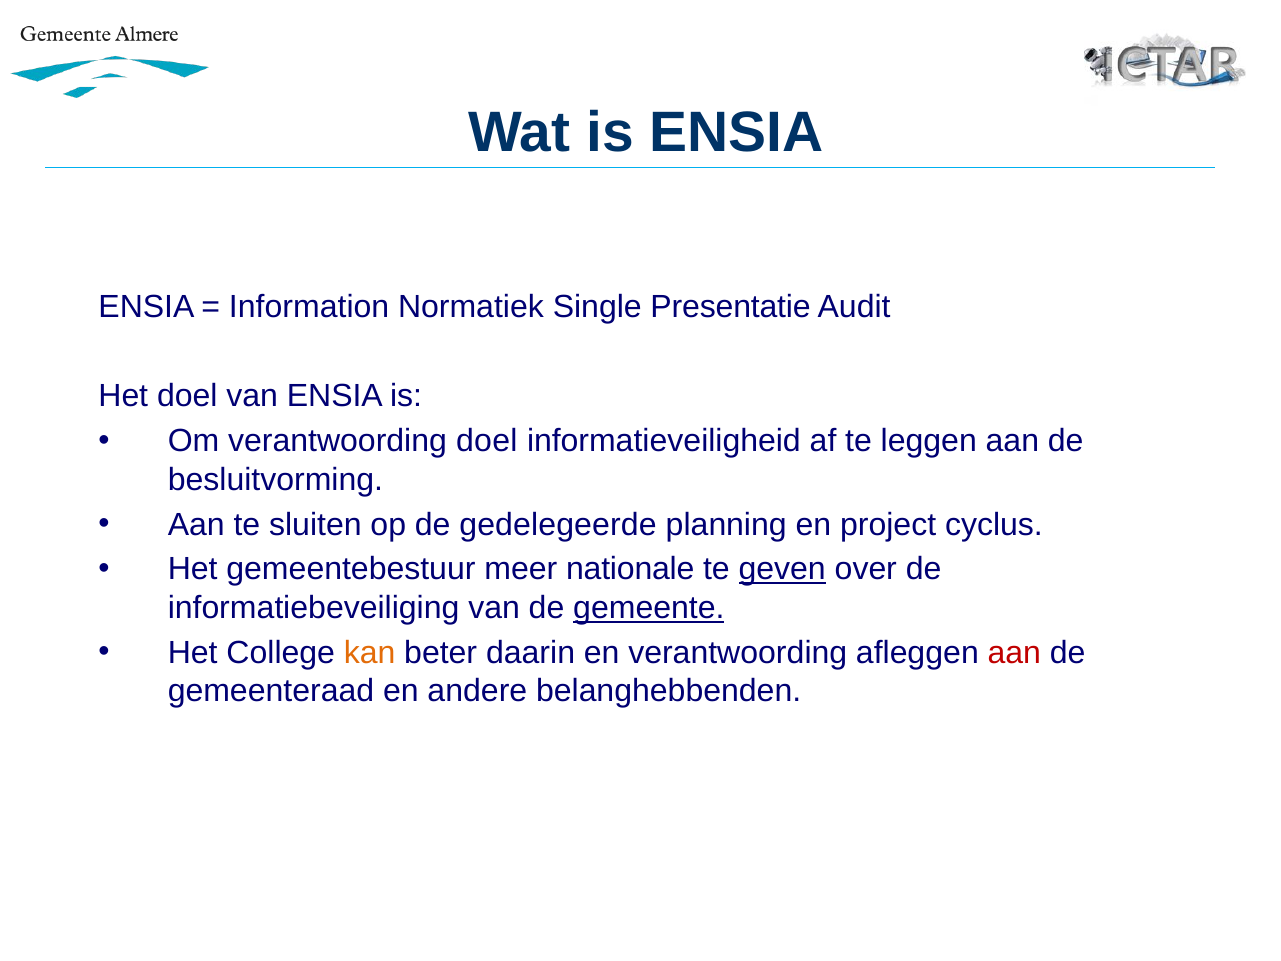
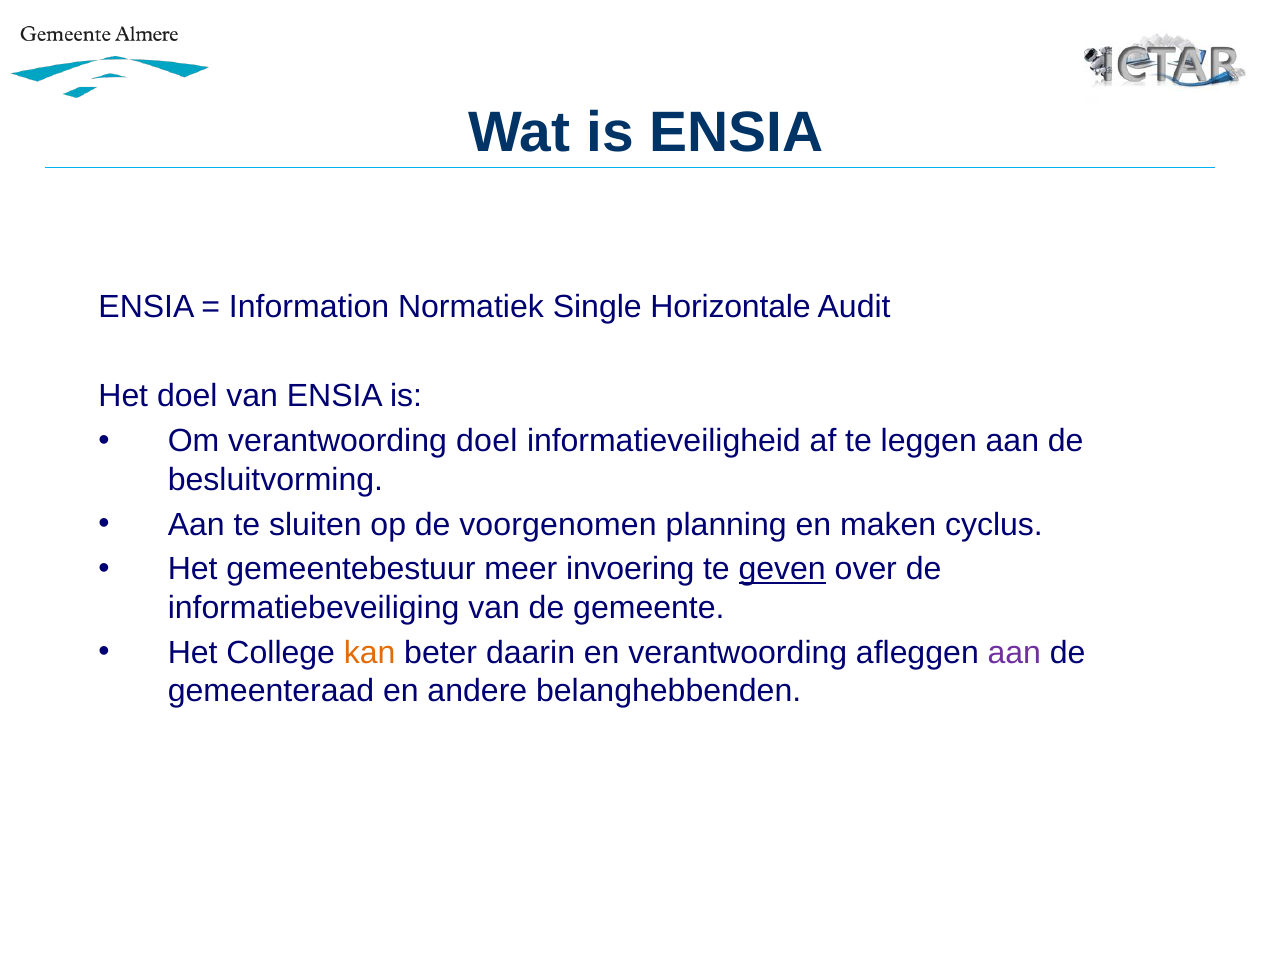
Presentatie: Presentatie -> Horizontale (731, 307)
gedelegeerde: gedelegeerde -> voorgenomen (558, 524)
project: project -> maken (888, 524)
nationale: nationale -> invoering (630, 569)
gemeente underline: present -> none (649, 608)
aan colour: red -> purple (1014, 653)
